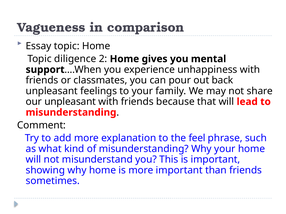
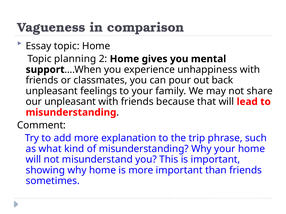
diligence: diligence -> planning (75, 59)
feel: feel -> trip (197, 138)
